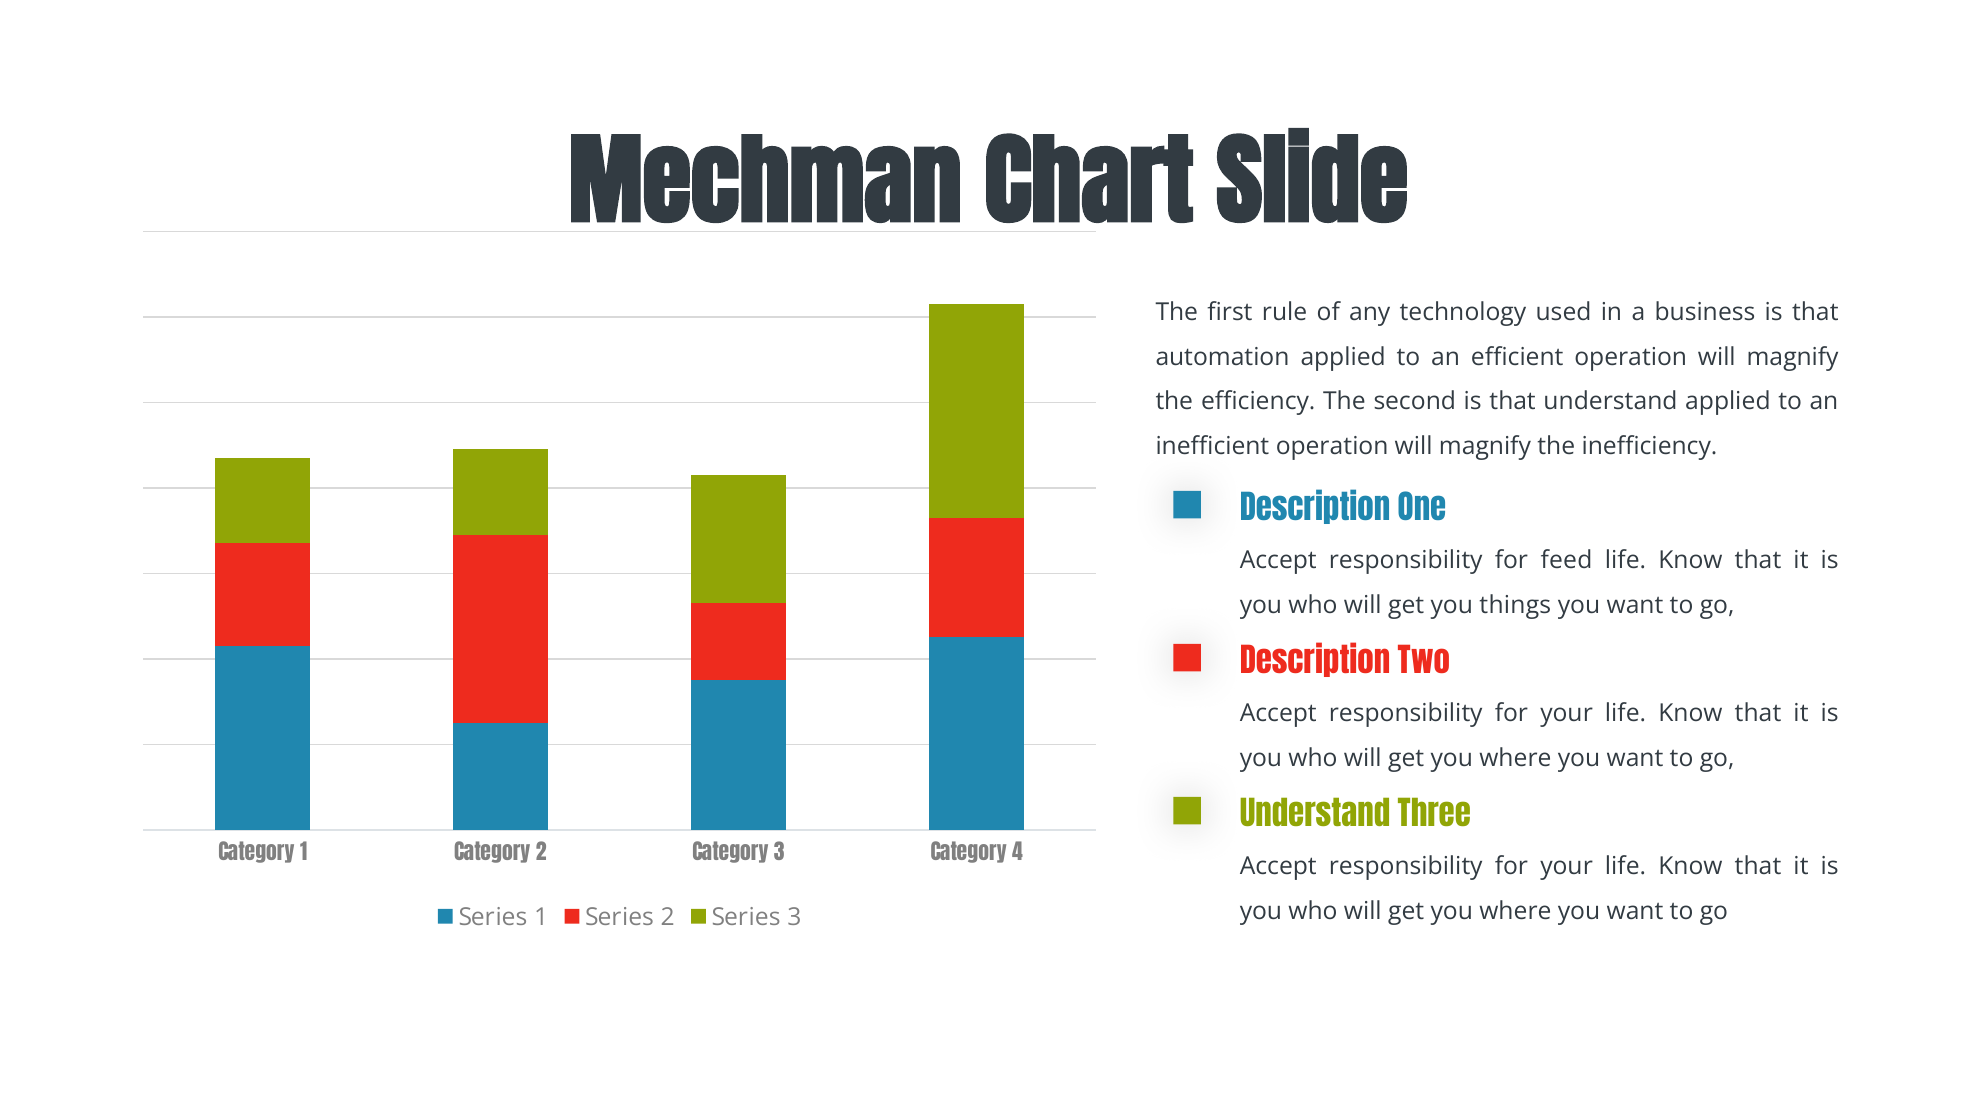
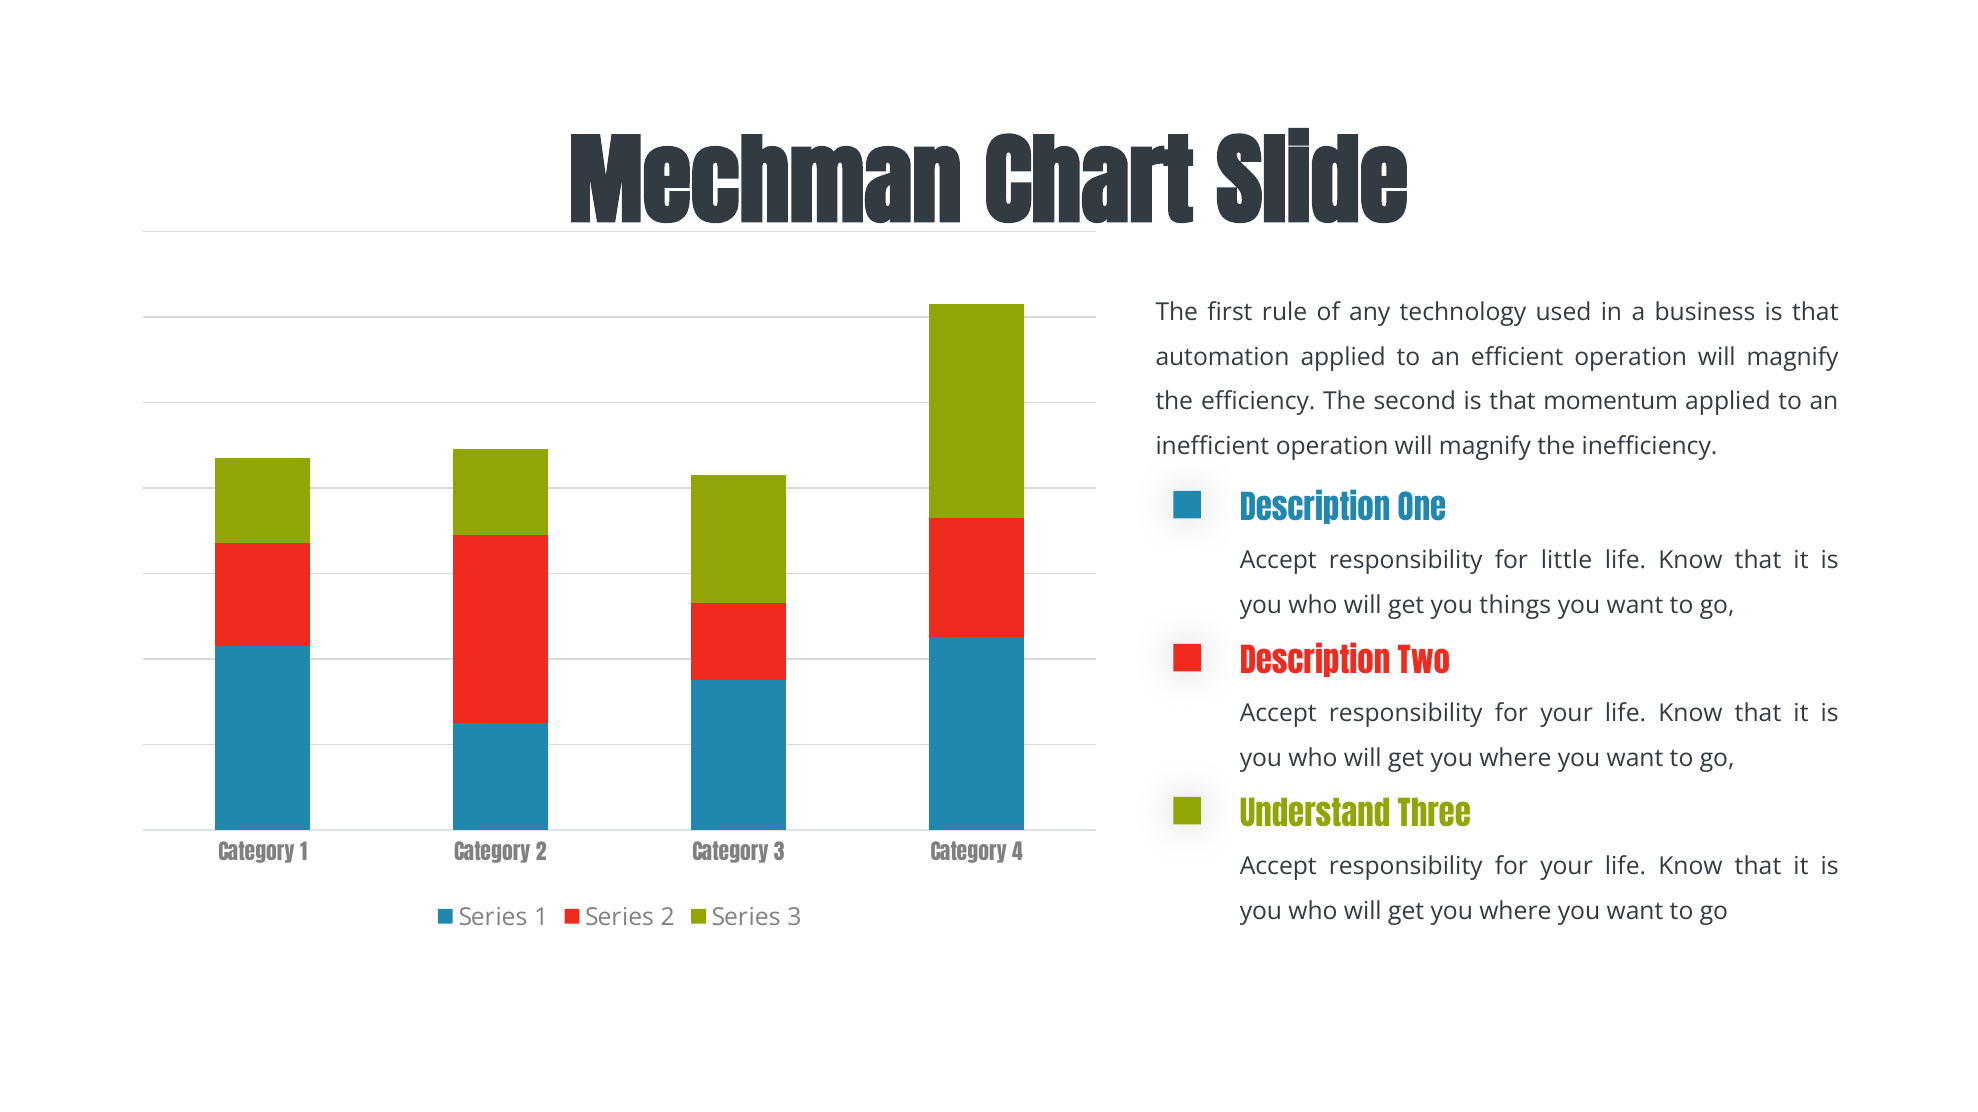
that understand: understand -> momentum (1611, 402)
feed: feed -> little (1566, 561)
